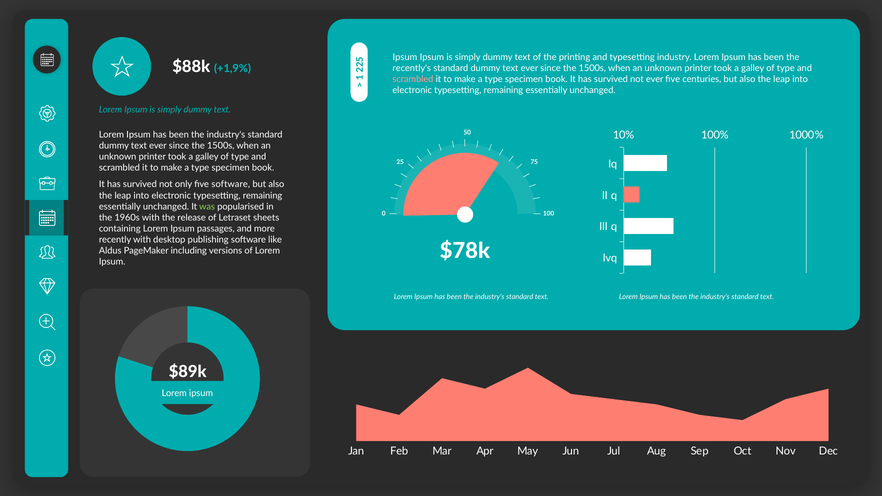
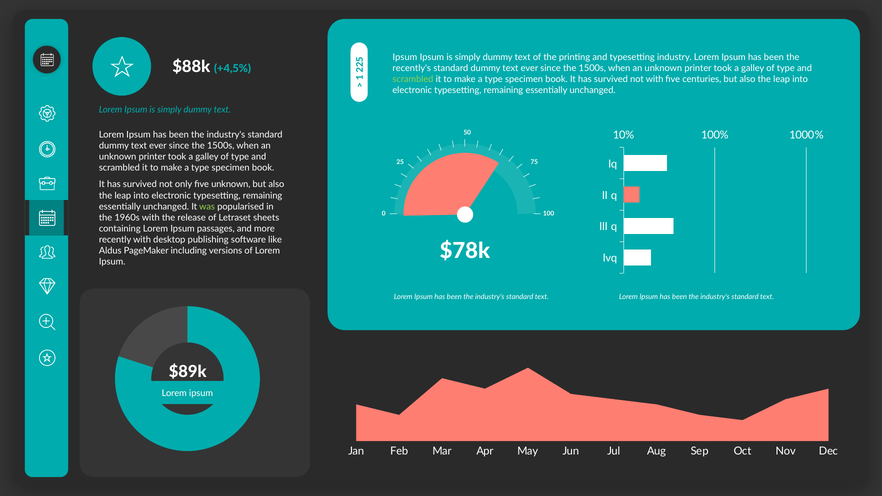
+1,9%: +1,9% -> +4,5% (233, 69)
scrambled colour: pink -> light green (413, 79)
not ever: ever -> with (655, 79)
five software: software -> unknown (231, 185)
